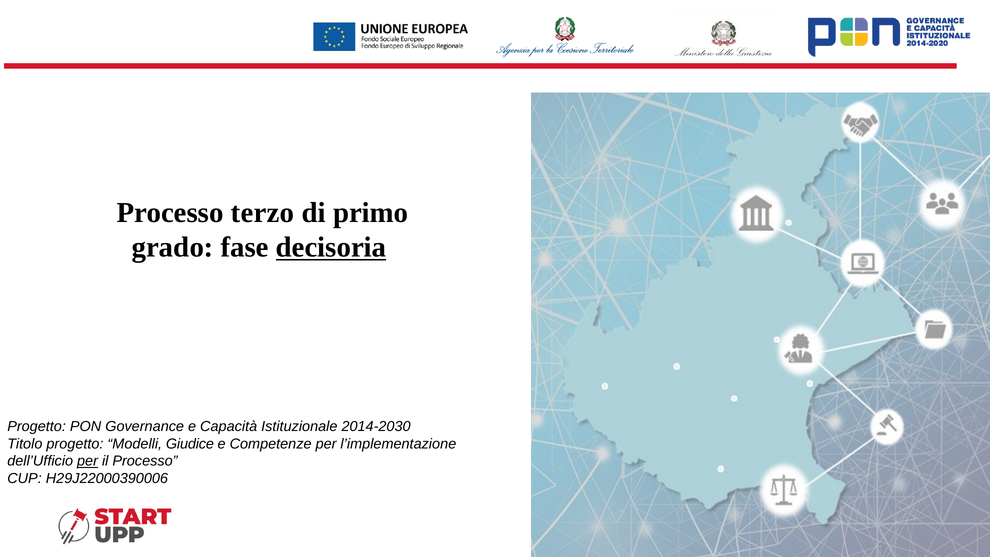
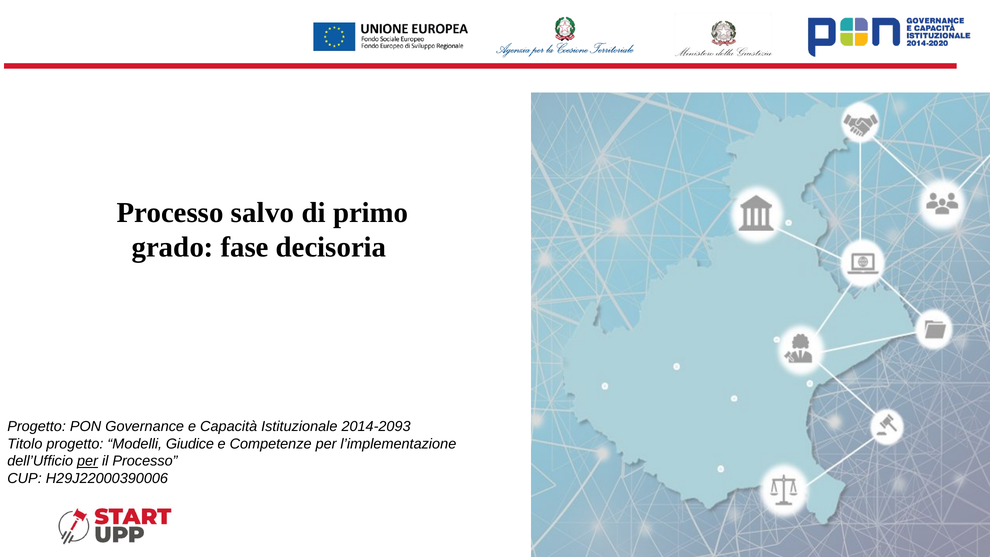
terzo: terzo -> salvo (263, 213)
decisoria underline: present -> none (331, 247)
2014-2030: 2014-2030 -> 2014-2093 (376, 426)
